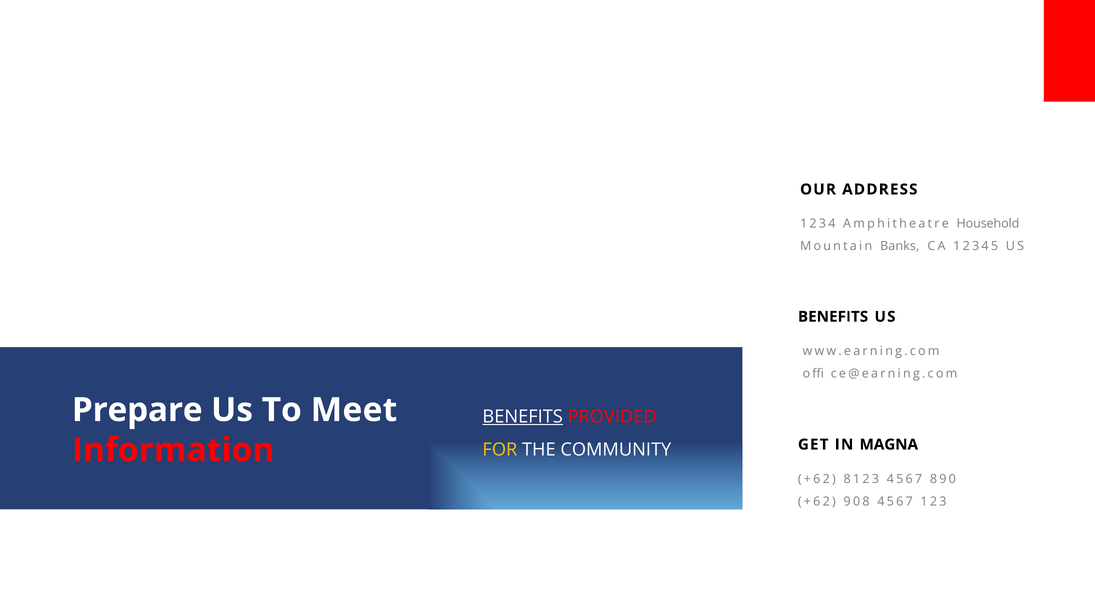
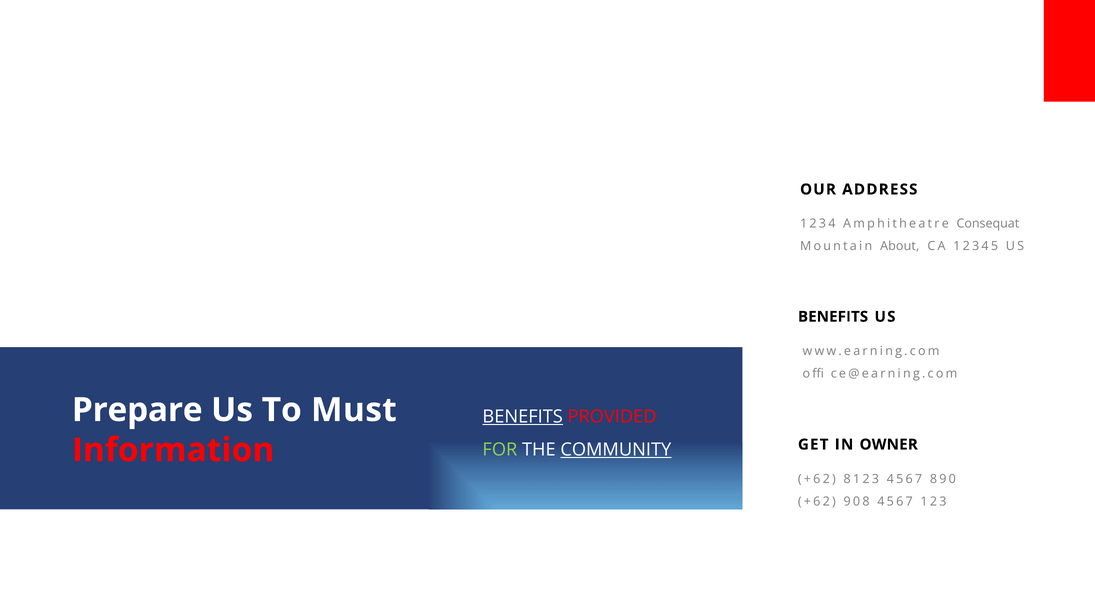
Household: Household -> Consequat (988, 223)
Banks: Banks -> About (900, 246)
Meet: Meet -> Must (354, 410)
MAGNA: MAGNA -> OWNER (889, 444)
FOR colour: yellow -> light green (500, 450)
COMMUNITY underline: none -> present (616, 450)
